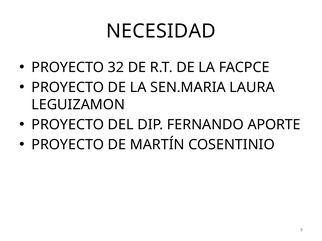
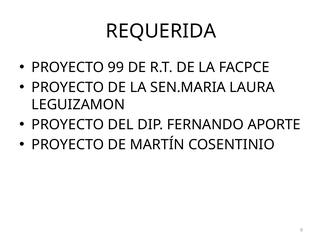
NECESIDAD: NECESIDAD -> REQUERIDA (161, 31)
32: 32 -> 99 (116, 68)
